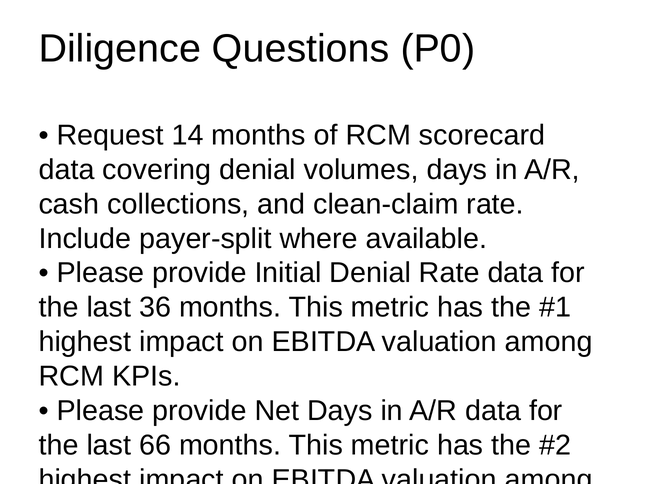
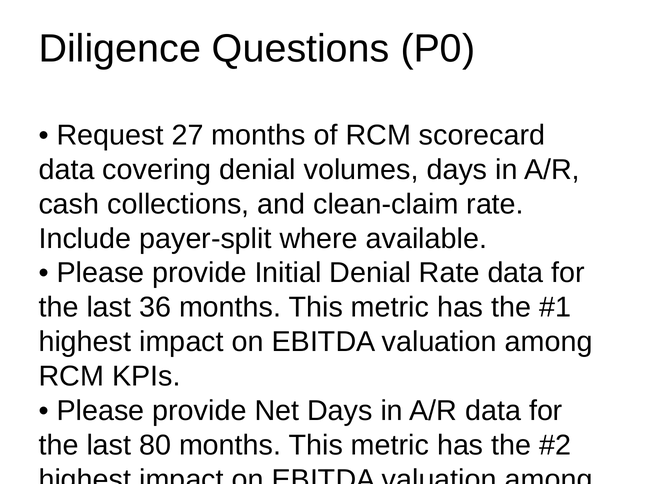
14: 14 -> 27 (188, 135)
66: 66 -> 80 (155, 446)
